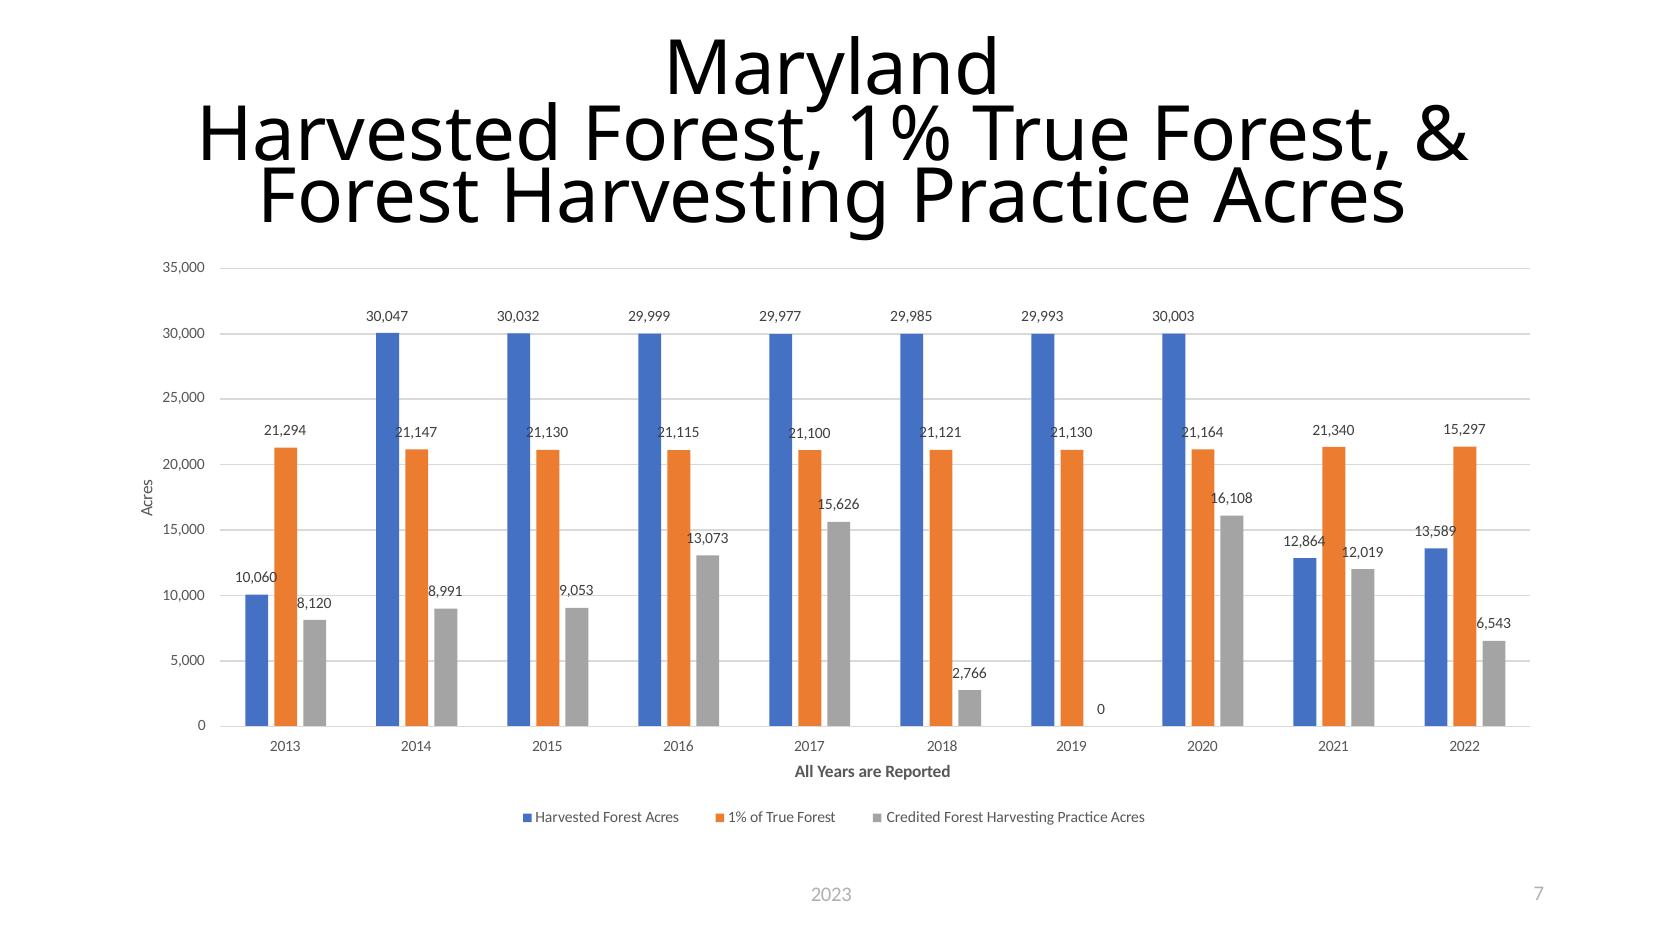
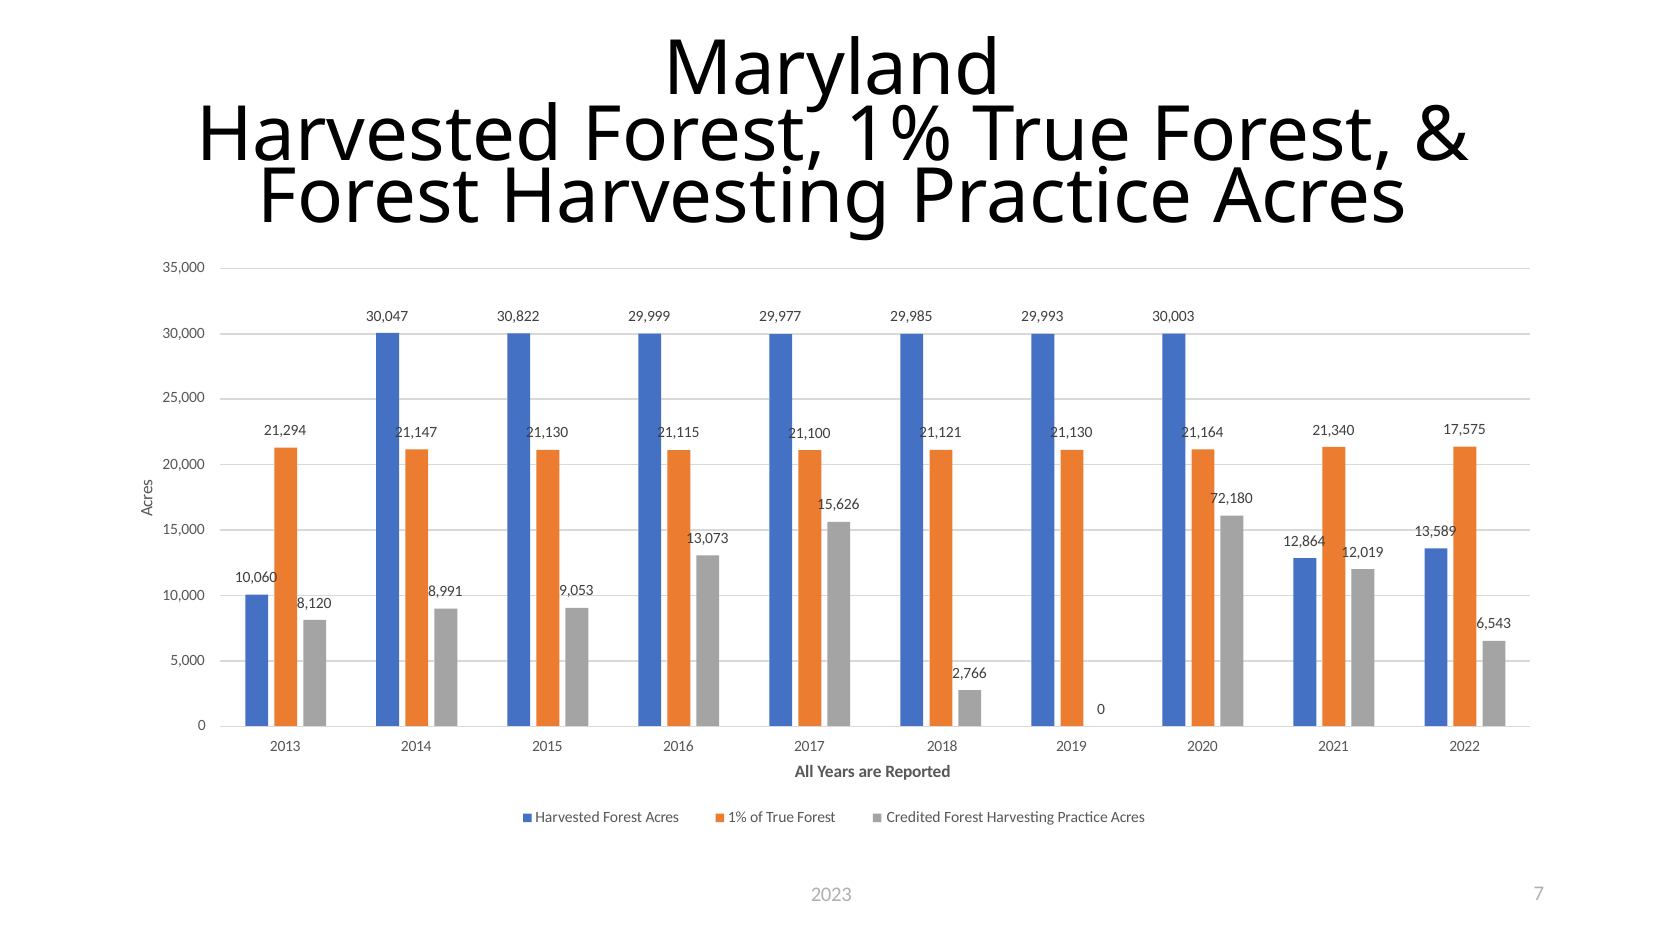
30,032: 30,032 -> 30,822 (518, 316)
15,297: 15,297 -> 17,575 (1465, 430)
16,108: 16,108 -> 72,180 (1231, 499)
